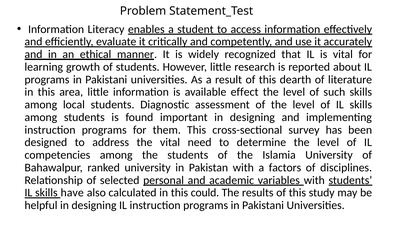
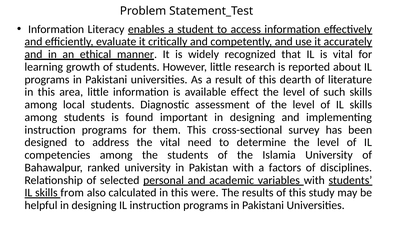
have: have -> from (72, 193)
could: could -> were (205, 193)
